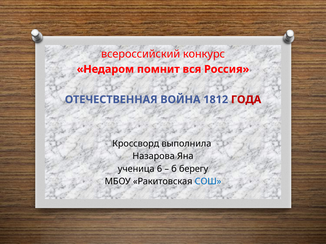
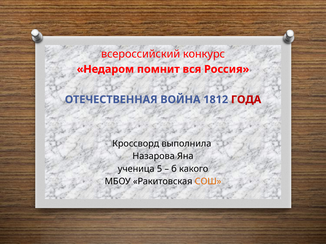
6: 6 -> 5 (159, 169)
берегу: берегу -> какого (194, 169)
СОШ colour: blue -> orange (208, 182)
